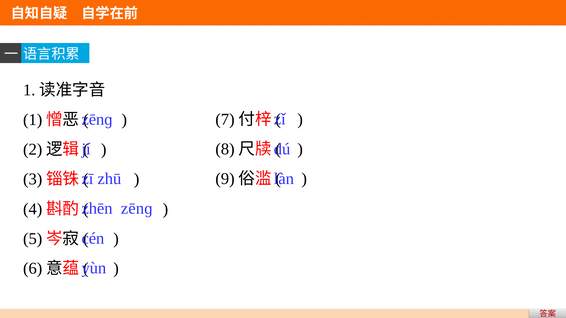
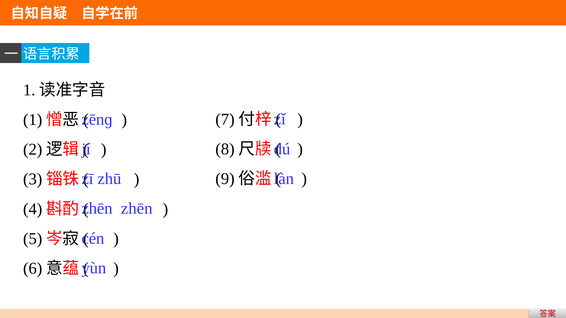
zēnɡ: zēnɡ -> zhēn (137, 209)
